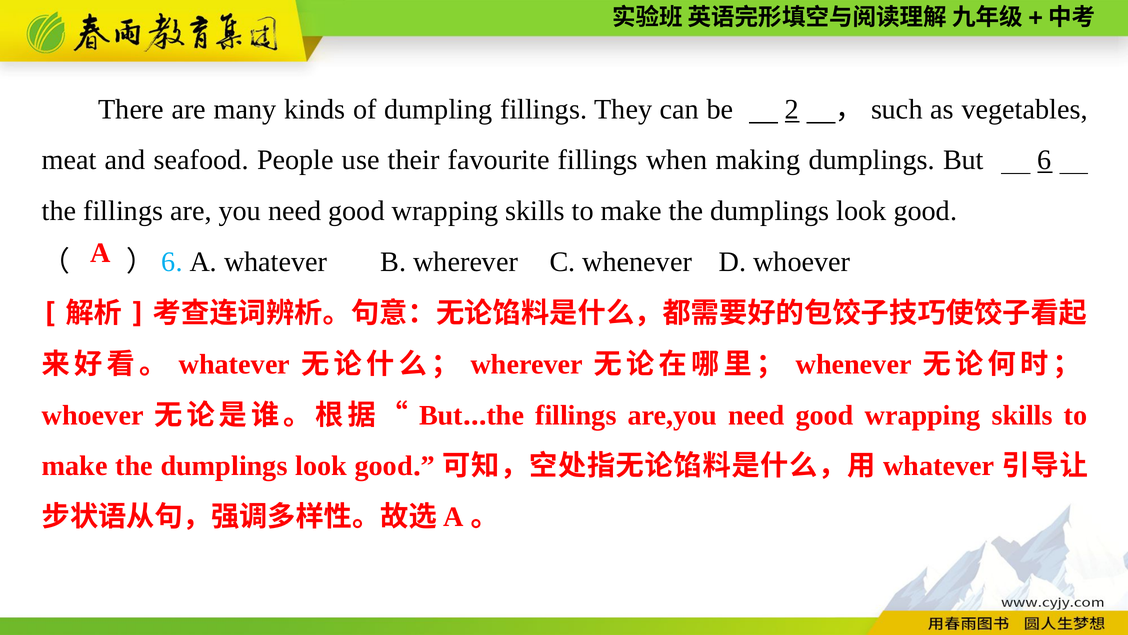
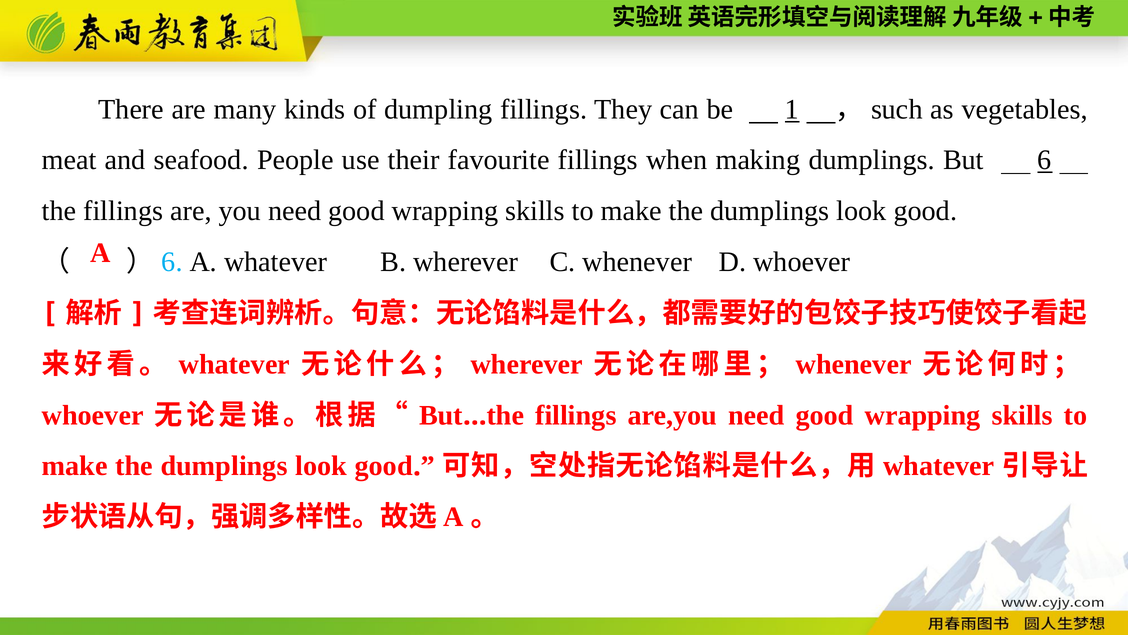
2: 2 -> 1 (792, 109)
